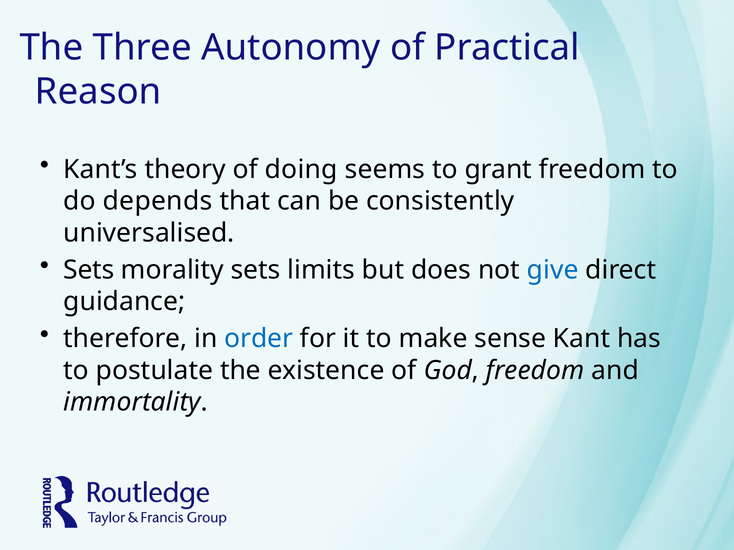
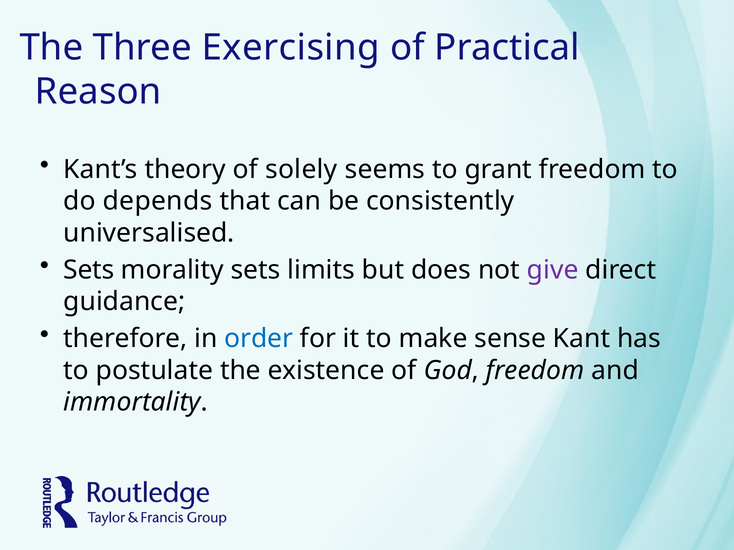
Autonomy: Autonomy -> Exercising (291, 48)
doing: doing -> solely (301, 170)
give colour: blue -> purple (553, 270)
